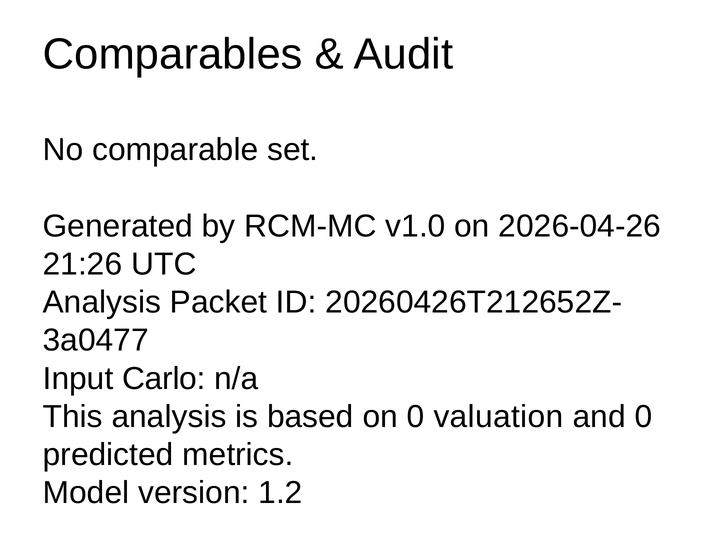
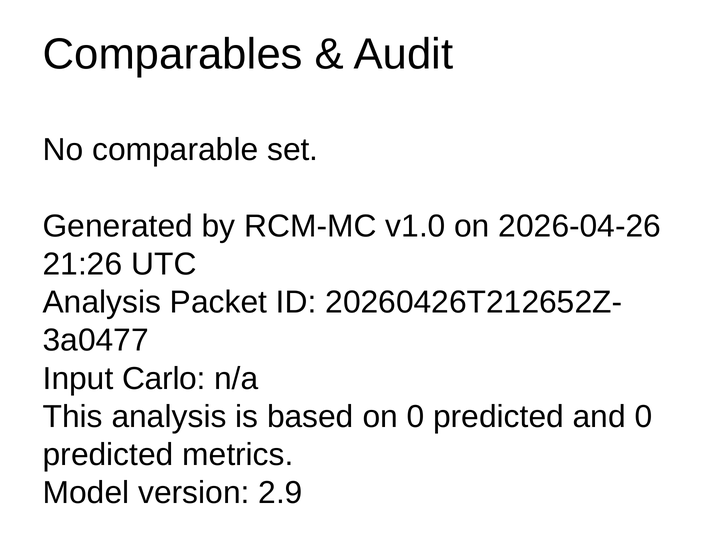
on 0 valuation: valuation -> predicted (499, 417)
1.2: 1.2 -> 2.9 (280, 493)
